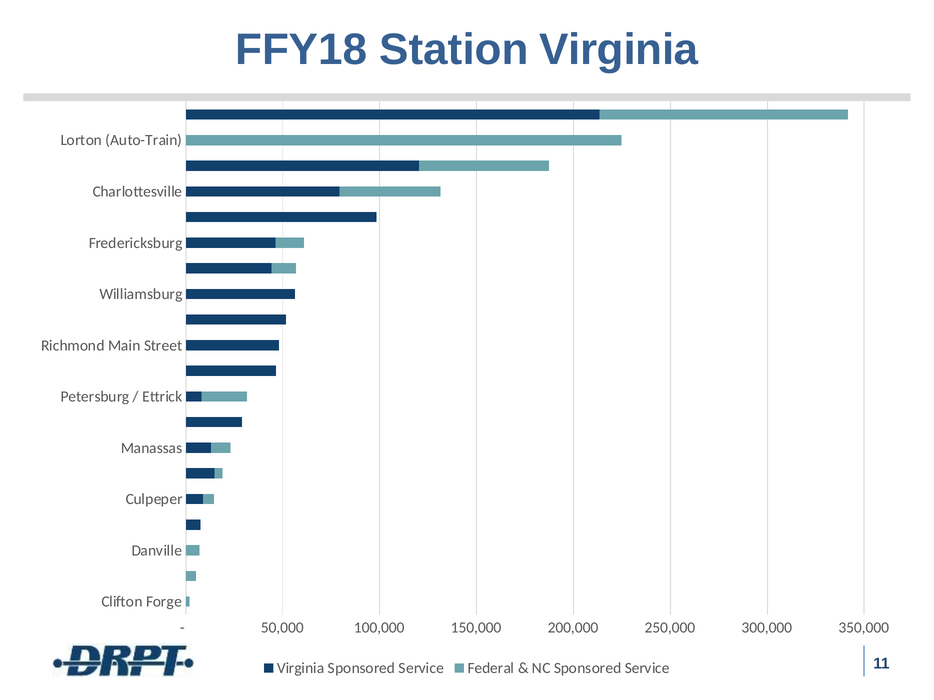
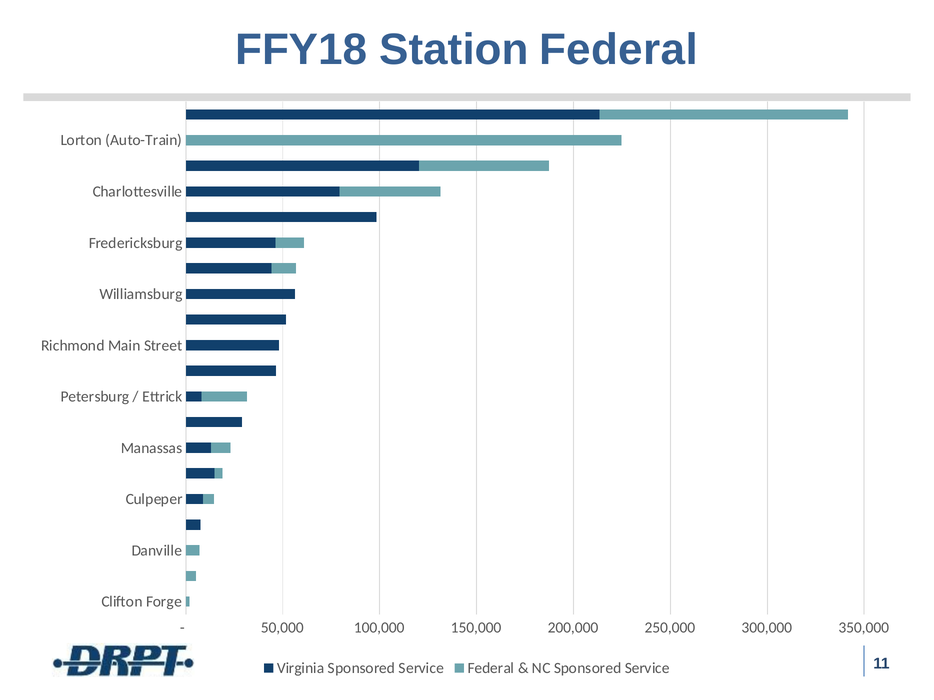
Station Virginia: Virginia -> Federal (619, 50)
